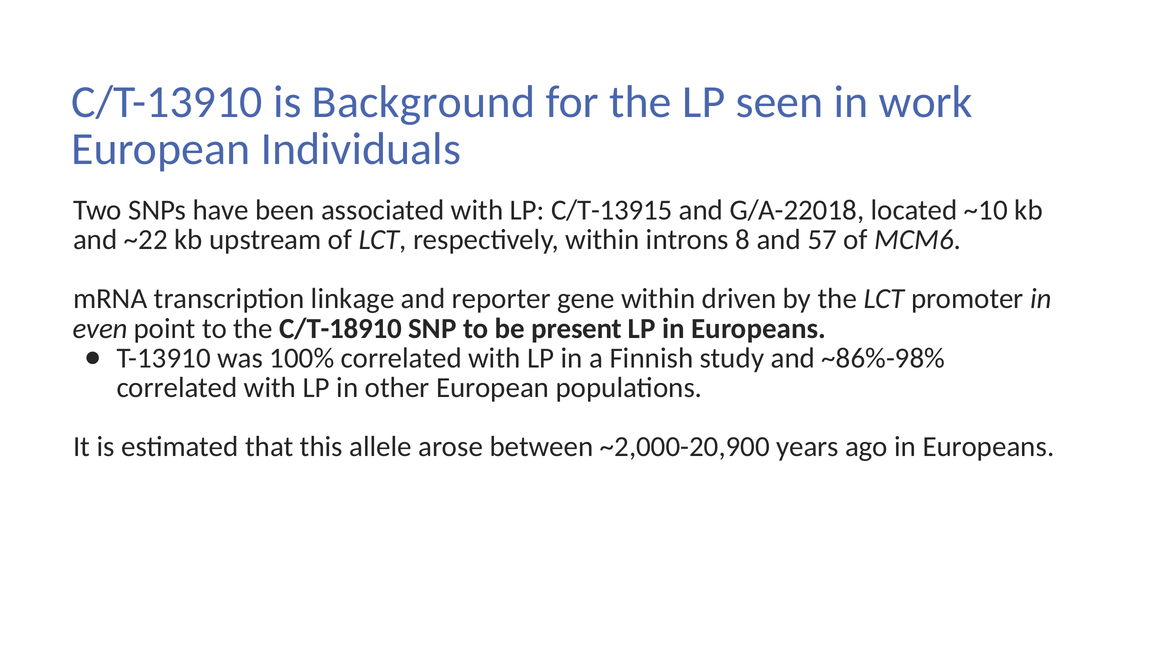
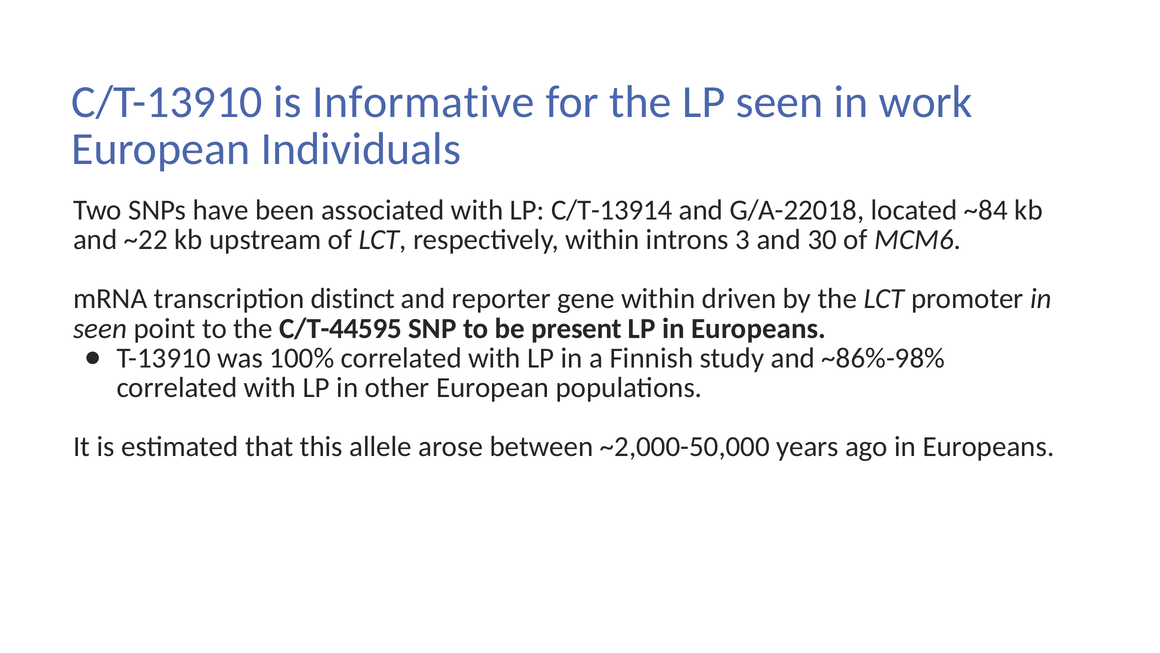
Background: Background -> Informative (423, 102)
C/T-13915: C/T-13915 -> C/T-13914 (612, 210)
~10: ~10 -> ~84 (986, 210)
8: 8 -> 3 (743, 239)
57: 57 -> 30 (822, 239)
linkage: linkage -> distinct (353, 299)
even: even -> seen (100, 328)
C/T-18910: C/T-18910 -> C/T-44595 (341, 328)
~2,000-20,900: ~2,000-20,900 -> ~2,000-50,000 (685, 447)
